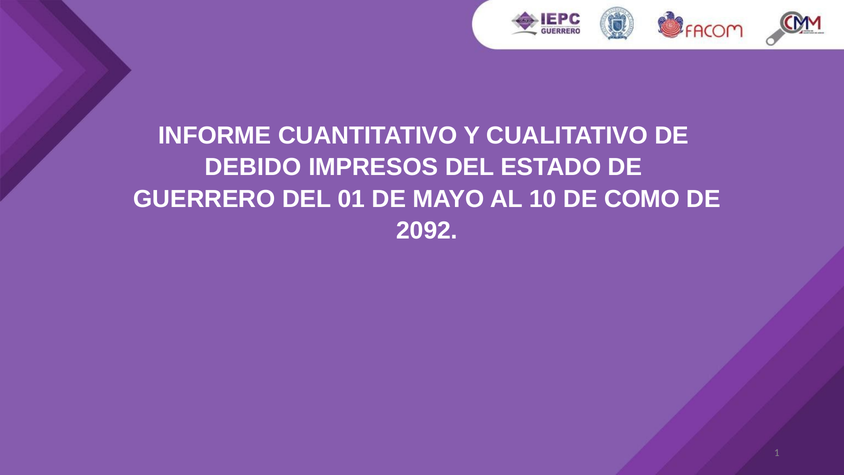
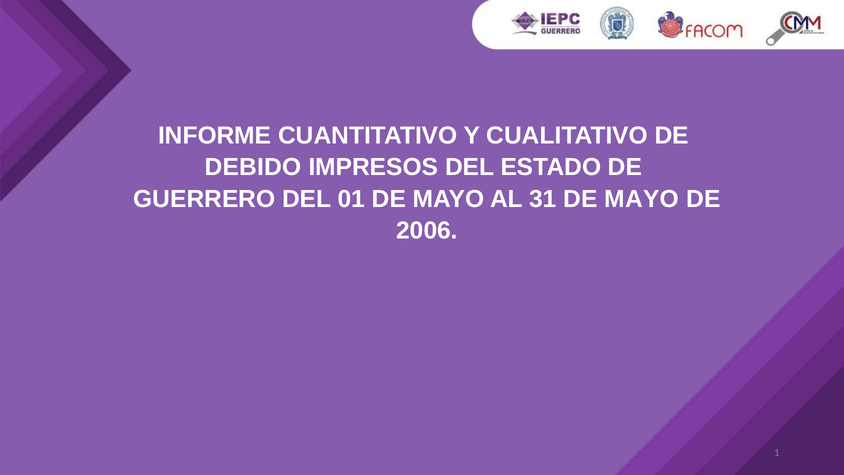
10: 10 -> 31 (543, 199)
COMO: COMO -> MAYO (642, 199)
2092: 2092 -> 2006 (427, 230)
